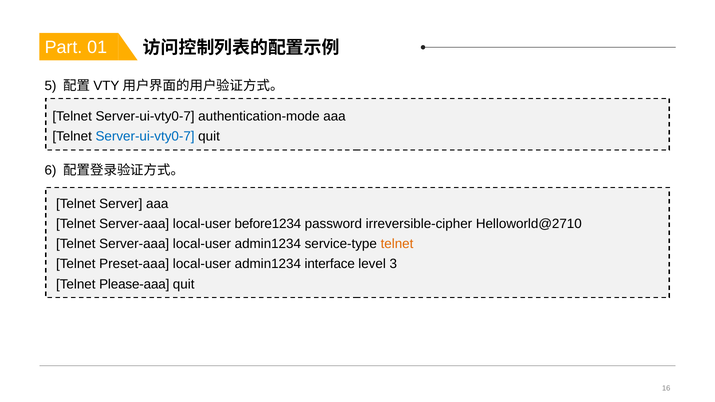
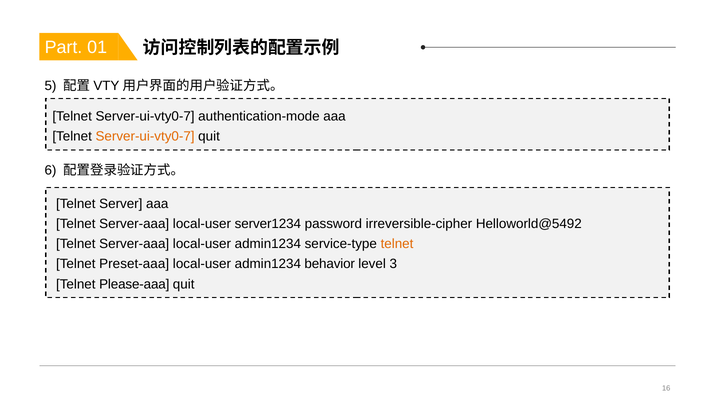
Server-ui-vty0-7 colour: blue -> orange (145, 136)
before1234: before1234 -> server1234 (268, 224)
Helloworld@2710: Helloworld@2710 -> Helloworld@5492 (529, 224)
interface: interface -> behavior (330, 264)
